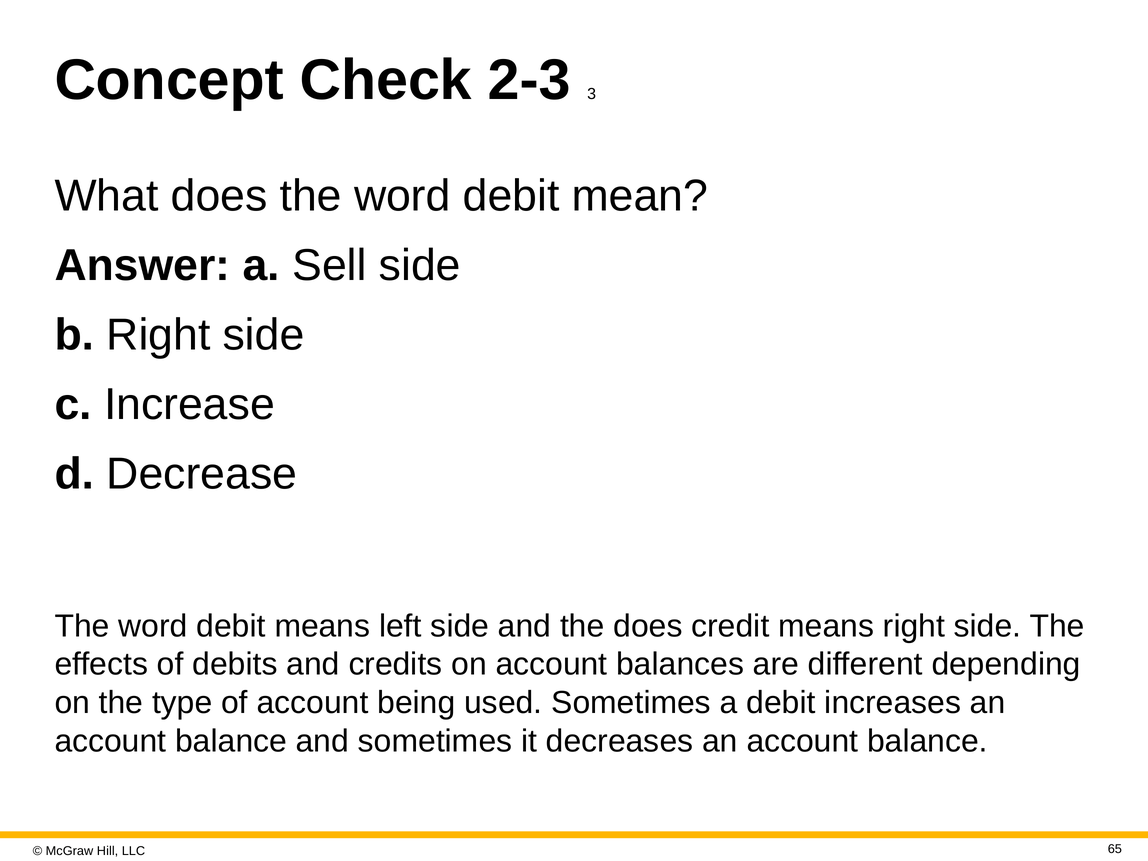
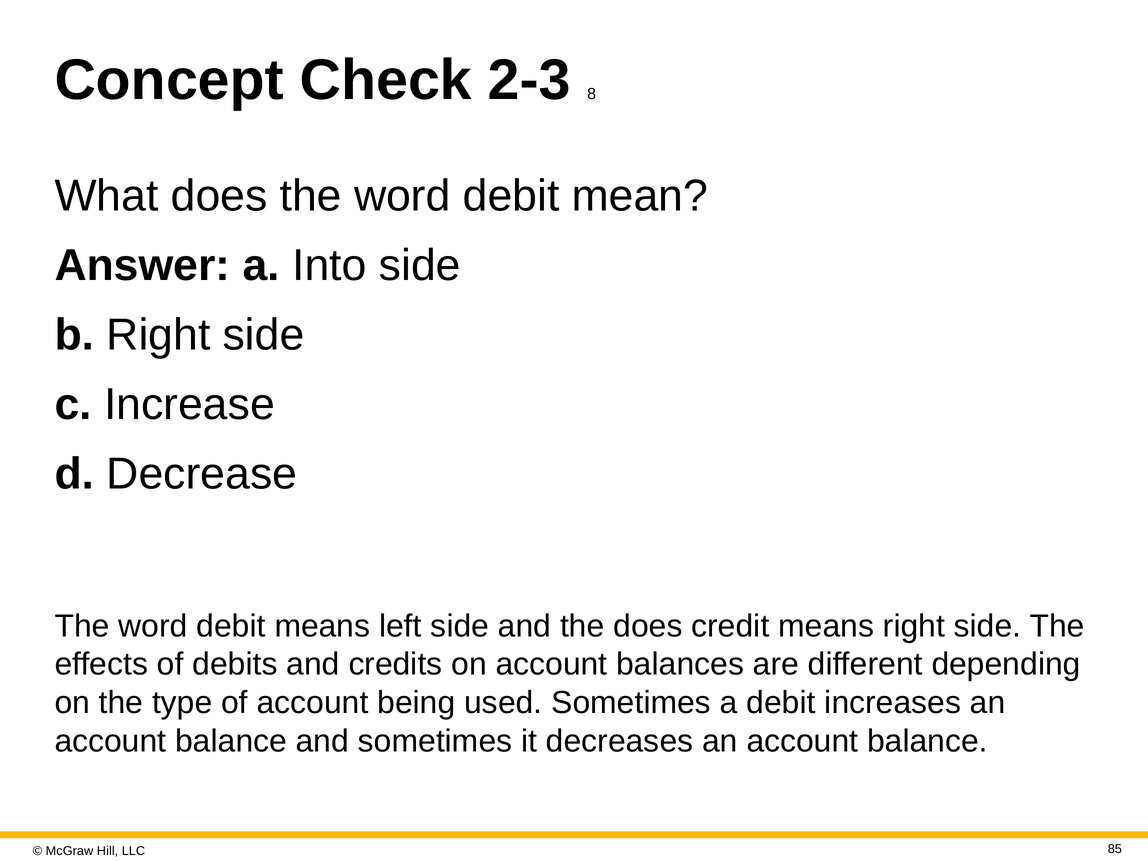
3: 3 -> 8 (592, 94)
Sell: Sell -> Into (329, 265)
65: 65 -> 85 (1115, 849)
